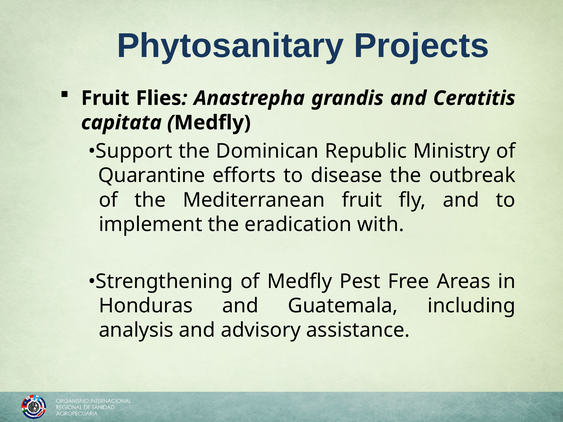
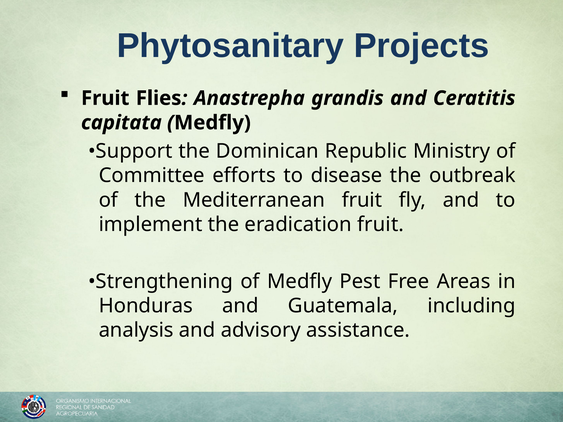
Quarantine: Quarantine -> Committee (152, 176)
eradication with: with -> fruit (381, 225)
